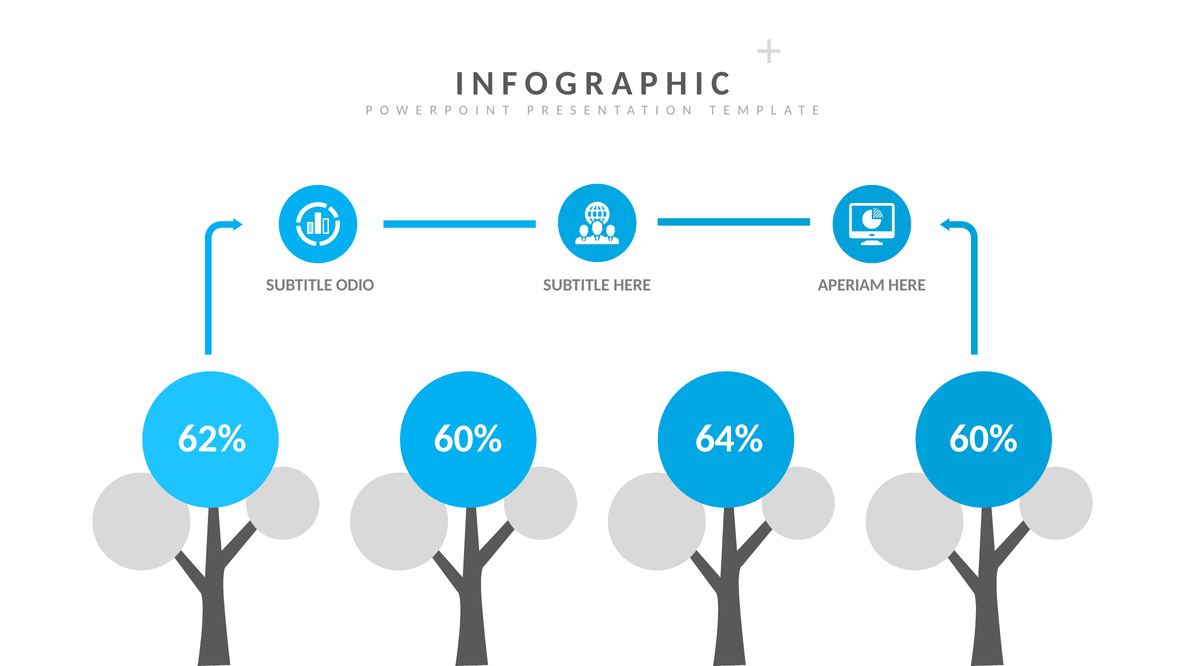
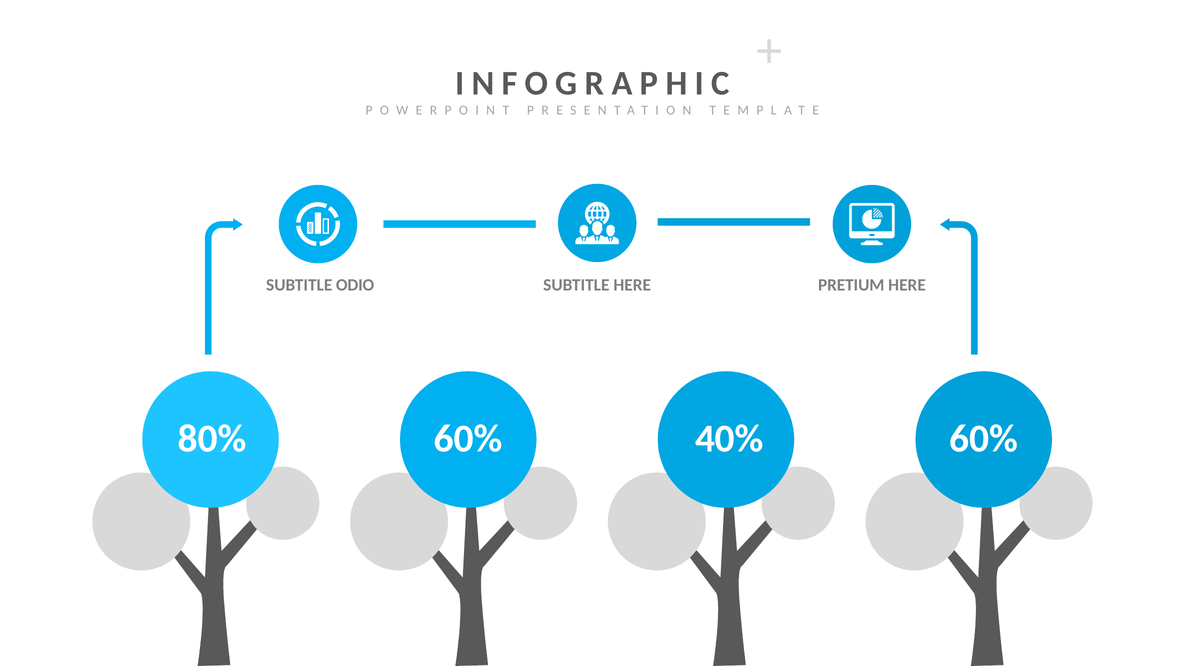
APERIAM: APERIAM -> PRETIUM (851, 285)
62%: 62% -> 80% (212, 439)
64%: 64% -> 40% (729, 439)
